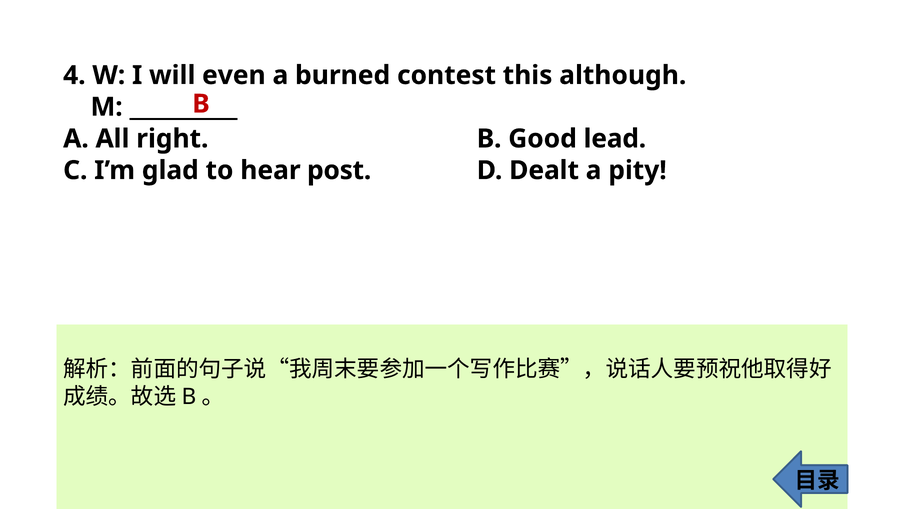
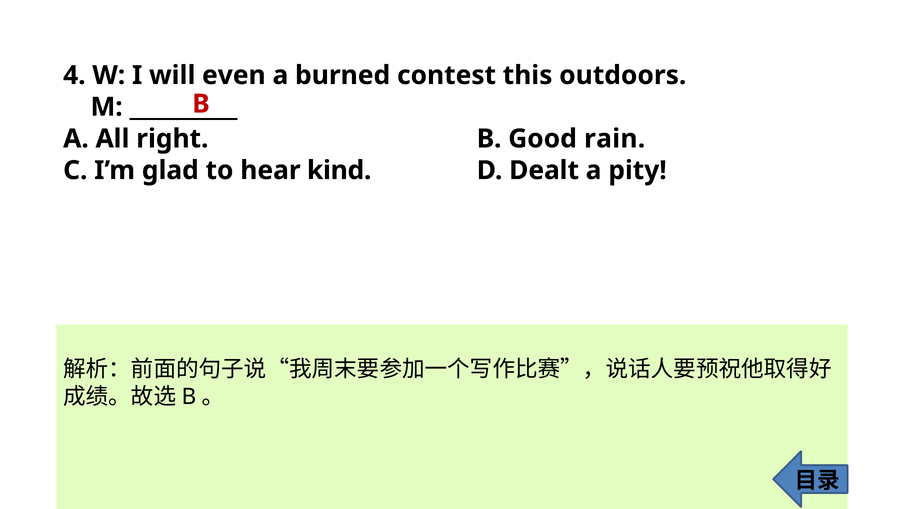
although: although -> outdoors (623, 75)
lead: lead -> rain (615, 139)
post: post -> kind (339, 170)
